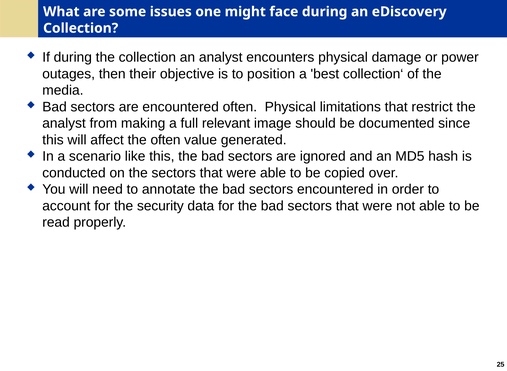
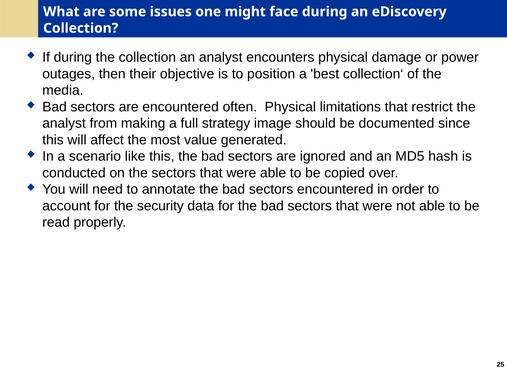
relevant: relevant -> strategy (226, 123)
the often: often -> most (165, 140)
